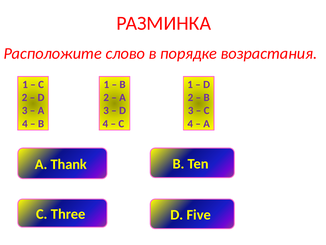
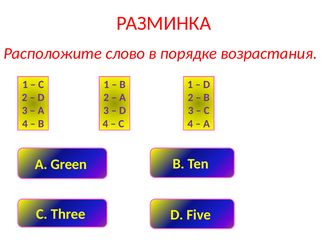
Thank: Thank -> Green (69, 164)
